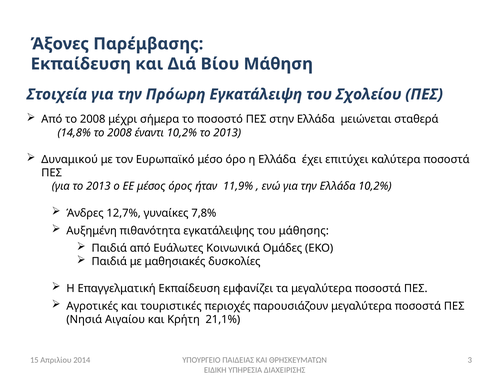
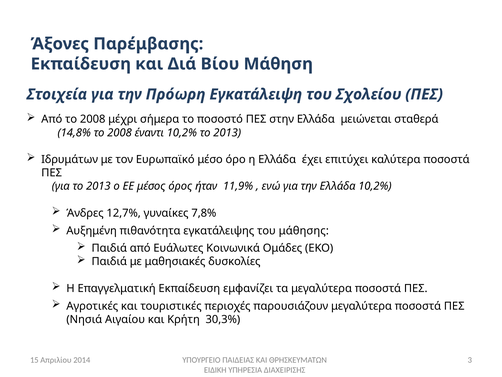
Δυναμικού: Δυναμικού -> Ιδρυμάτων (70, 159)
21,1%: 21,1% -> 30,3% (223, 319)
